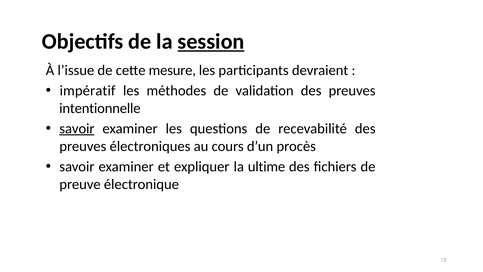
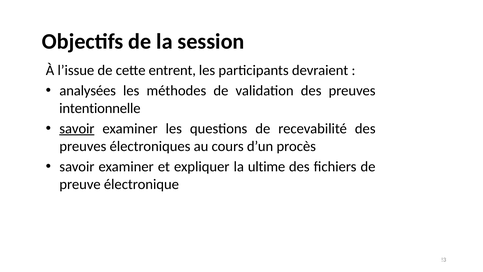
session underline: present -> none (211, 41)
mesure: mesure -> entrent (172, 70)
impératif: impératif -> analysées (88, 91)
